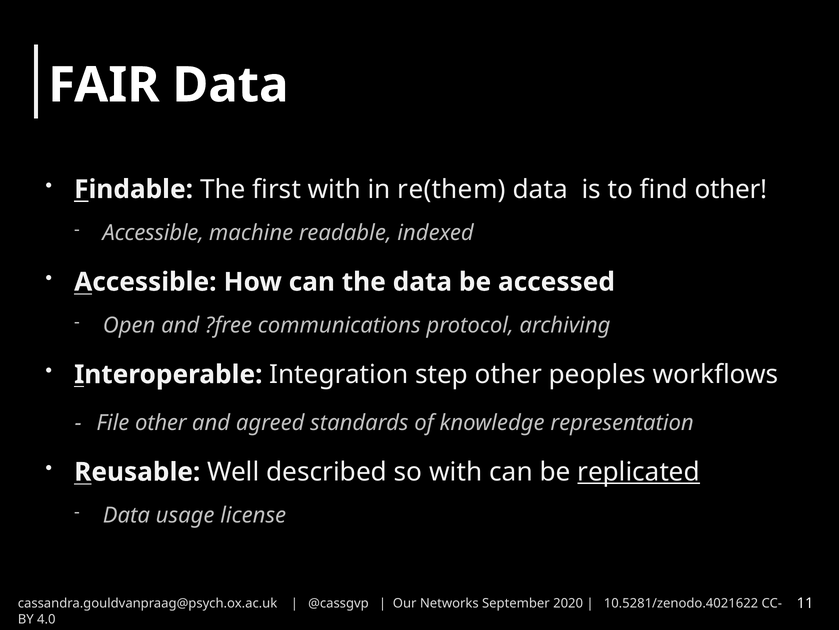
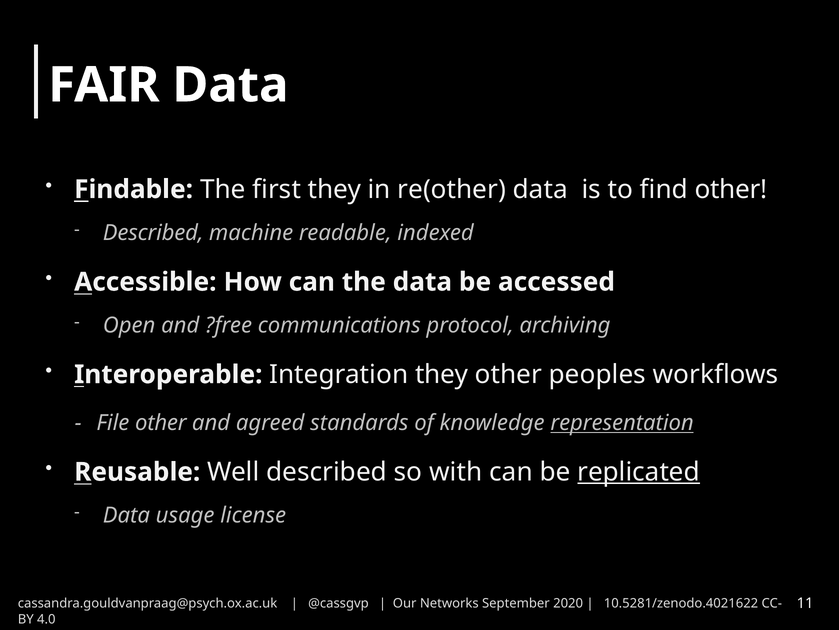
first with: with -> they (334, 189)
re(them: re(them -> re(other (452, 189)
Accessible: Accessible -> Described (153, 233)
Integration step: step -> they (442, 374)
representation underline: none -> present (622, 423)
